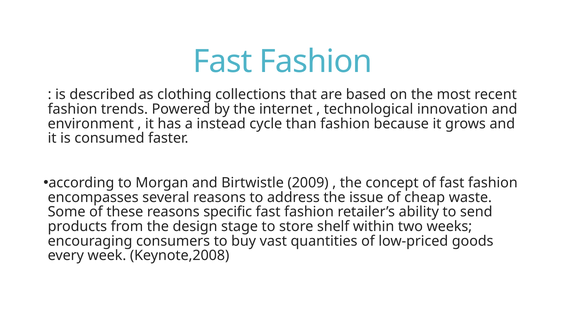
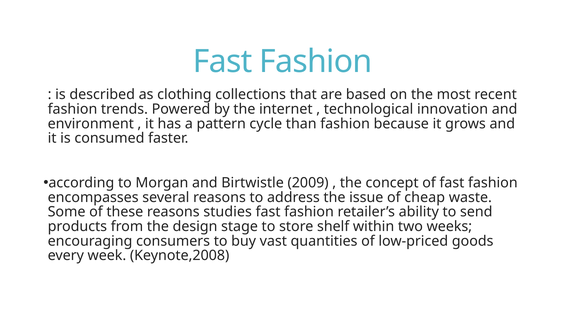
instead: instead -> pattern (221, 123)
specific: specific -> studies (228, 212)
